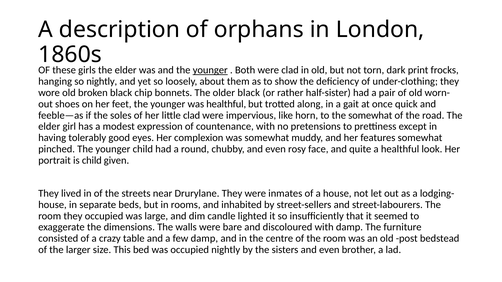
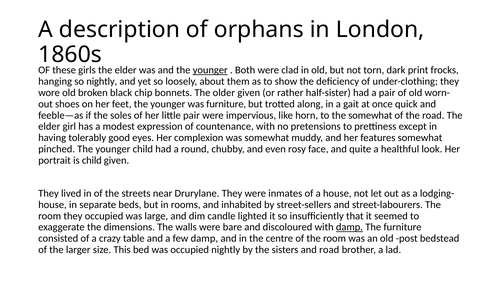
older black: black -> given (249, 93)
was healthful: healthful -> furniture (226, 104)
little clad: clad -> pair (192, 115)
damp underline: none -> present (349, 228)
sisters and even: even -> road (329, 250)
